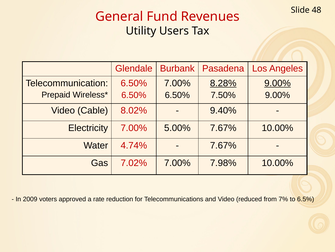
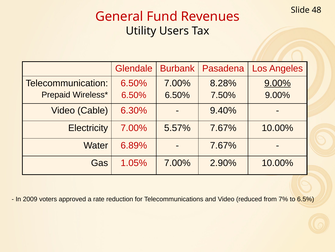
8.28% underline: present -> none (223, 83)
8.02%: 8.02% -> 6.30% (134, 110)
5.00%: 5.00% -> 5.57% (177, 128)
4.74%: 4.74% -> 6.89% (134, 145)
7.02%: 7.02% -> 1.05% (134, 163)
7.98%: 7.98% -> 2.90% (223, 163)
